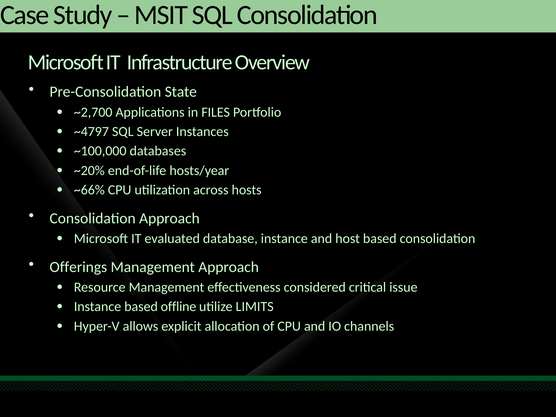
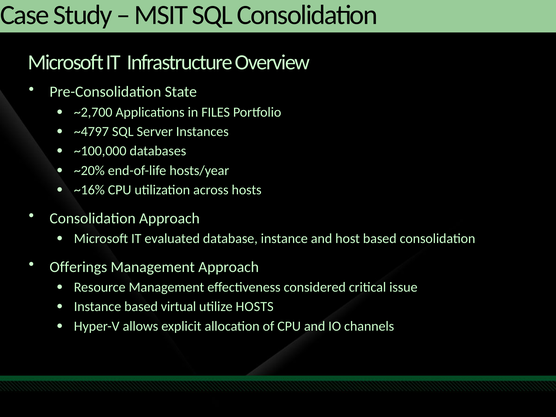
~66%: ~66% -> ~16% (89, 190)
offline: offline -> virtual (179, 307)
utilize LIMITS: LIMITS -> HOSTS (255, 307)
